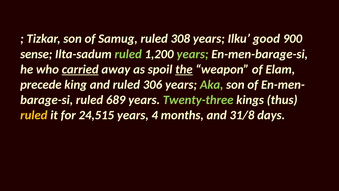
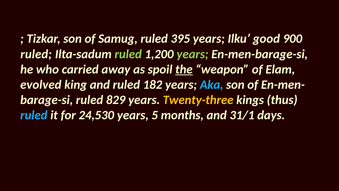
308: 308 -> 395 (180, 39)
sense: sense -> ruled (36, 54)
carried underline: present -> none (80, 69)
precede: precede -> evolved (41, 84)
306: 306 -> 182 (153, 84)
Aka colour: light green -> light blue (212, 84)
689: 689 -> 829 (116, 100)
Twenty-three colour: light green -> yellow (198, 100)
ruled colour: yellow -> light blue (34, 115)
24,515: 24,515 -> 24,530 (96, 115)
4: 4 -> 5 (155, 115)
31/8: 31/8 -> 31/1 (242, 115)
